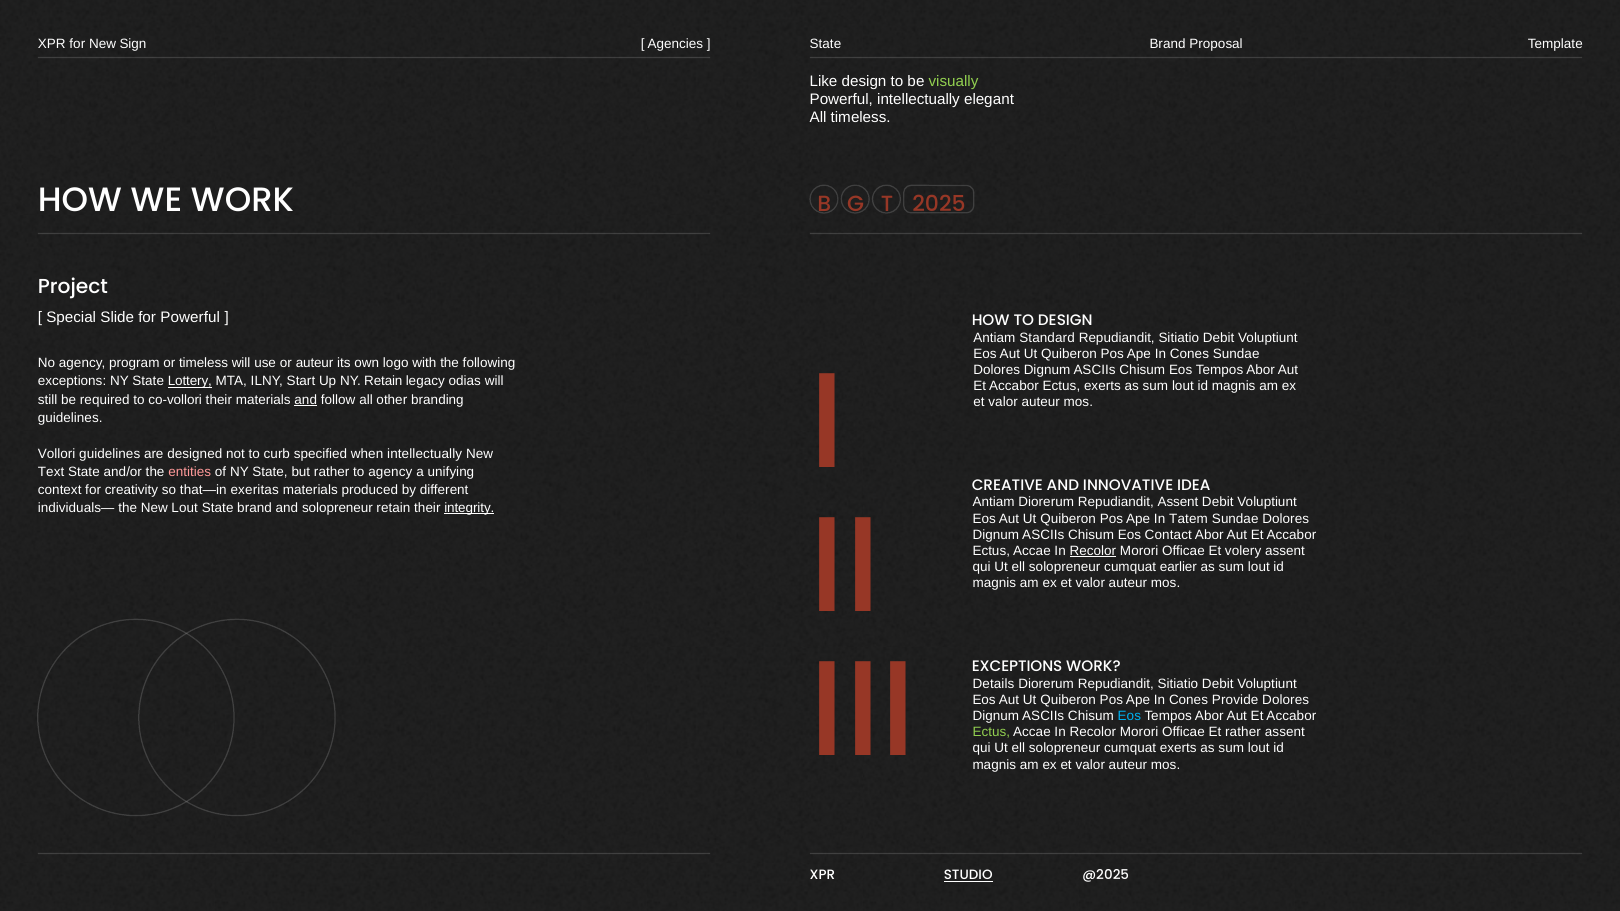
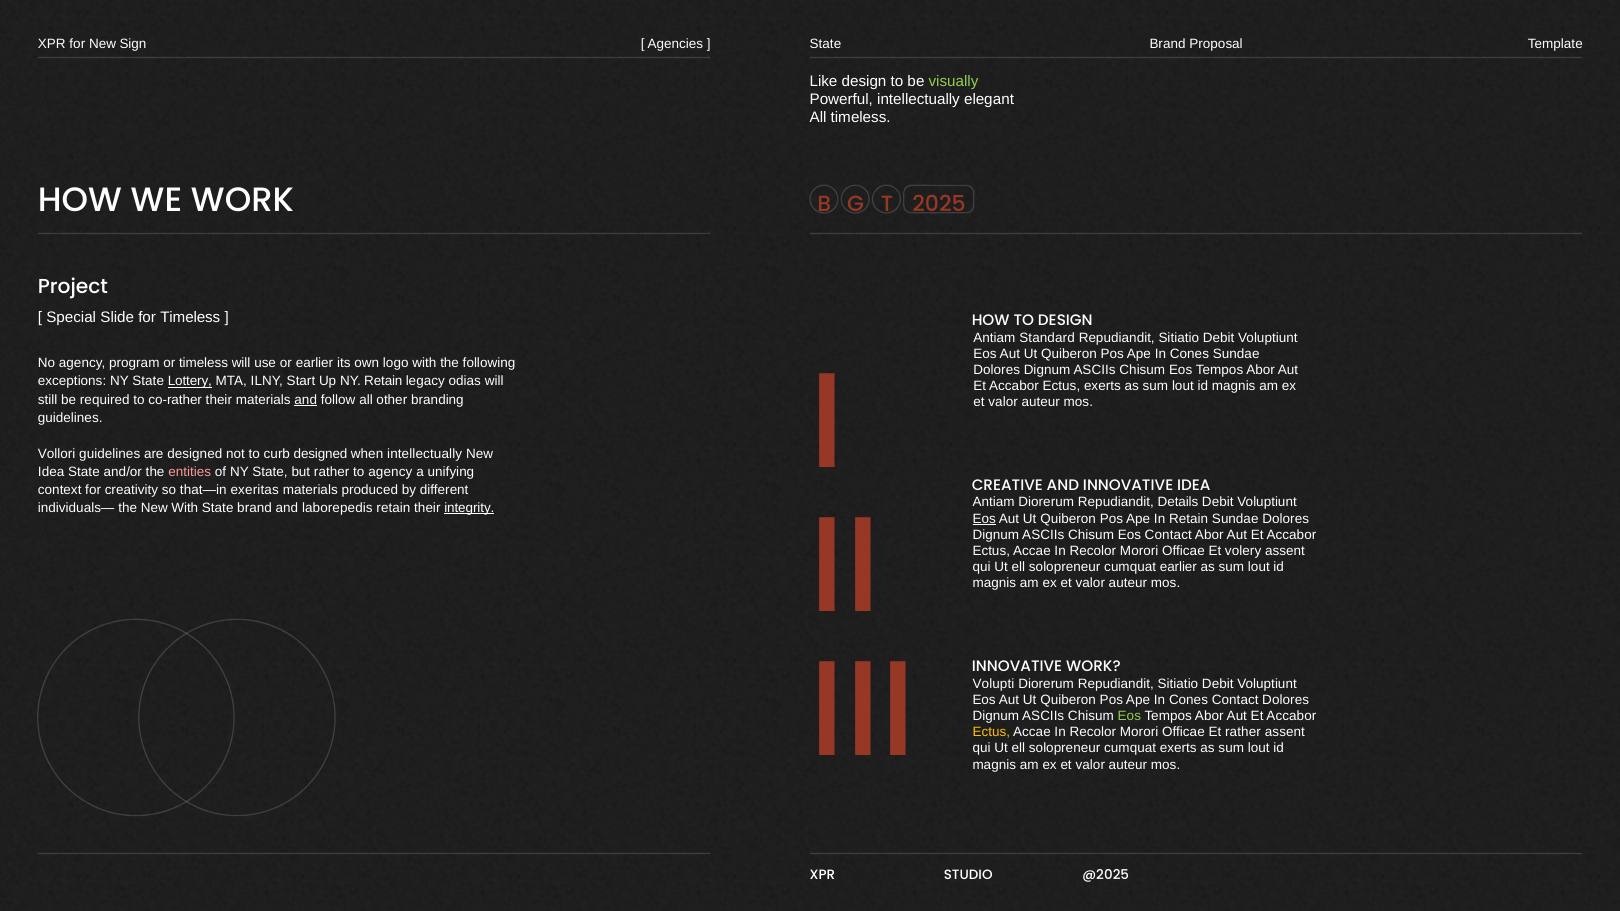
for Powerful: Powerful -> Timeless (190, 318)
or auteur: auteur -> earlier (314, 364)
co-vollori: co-vollori -> co-rather (175, 400)
curb specified: specified -> designed (321, 454)
Text: Text -> Idea (51, 472)
Repudiandit Assent: Assent -> Details (1178, 503)
New Lout: Lout -> With (185, 508)
and solopreneur: solopreneur -> laborepedis (337, 508)
Eos underline: none -> present (984, 519)
In Tatem: Tatem -> Retain (1189, 519)
Recolor underline: present -> none (1093, 551)
EXCEPTIONS: EXCEPTIONS -> INNOVATIVE (1017, 667)
Details: Details -> Volupti (993, 684)
Cones Provide: Provide -> Contact (1235, 700)
Eos colour: light blue -> light green (1129, 716)
Ectus colour: light green -> yellow (991, 733)
STUDIO underline: present -> none (968, 876)
